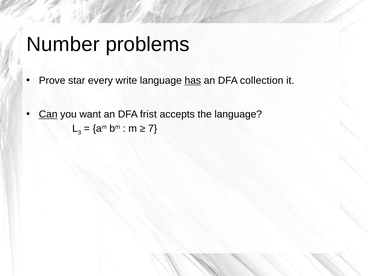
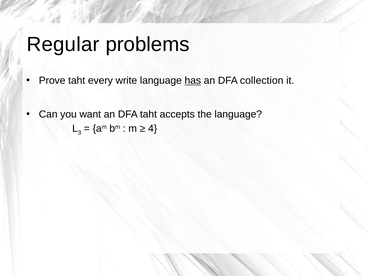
Number: Number -> Regular (63, 44)
Prove star: star -> taht (77, 81)
Can underline: present -> none (48, 114)
DFA frist: frist -> taht (148, 114)
7: 7 -> 4 (153, 129)
